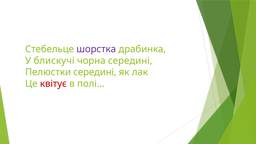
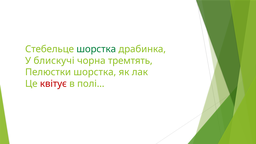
шорстка colour: purple -> green (96, 49)
чорна середині: середині -> тремтять (130, 61)
Пелюстки середині: середині -> шорстка (95, 72)
